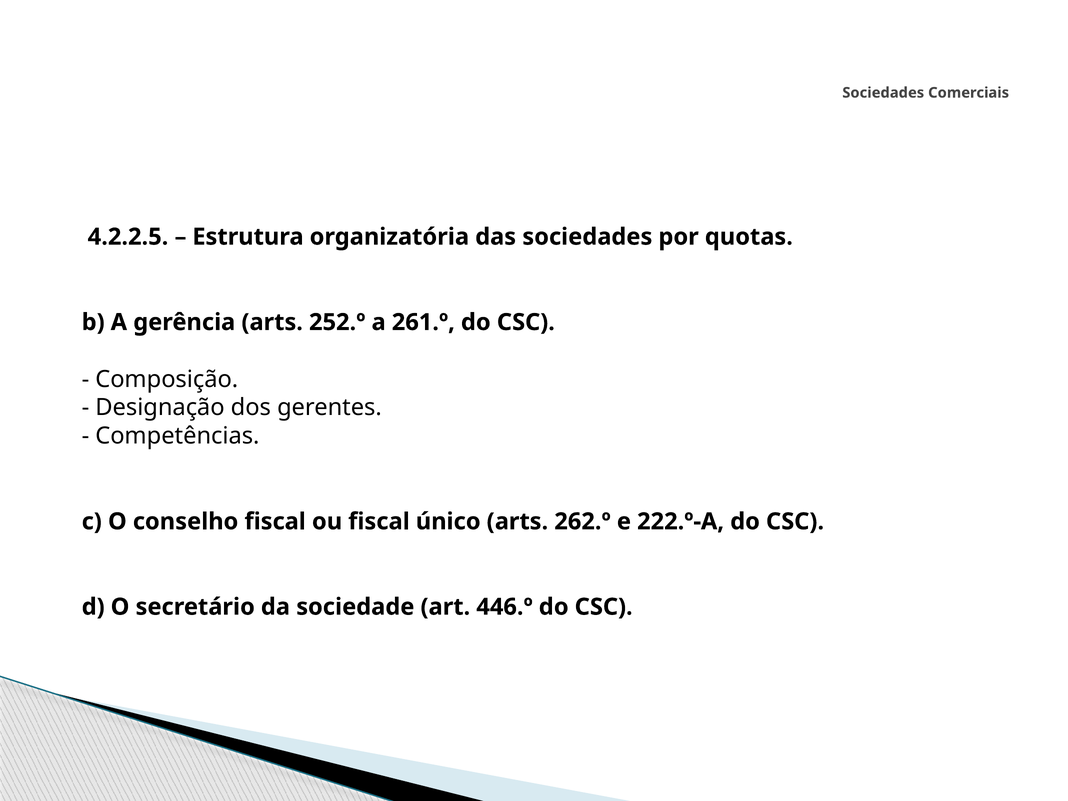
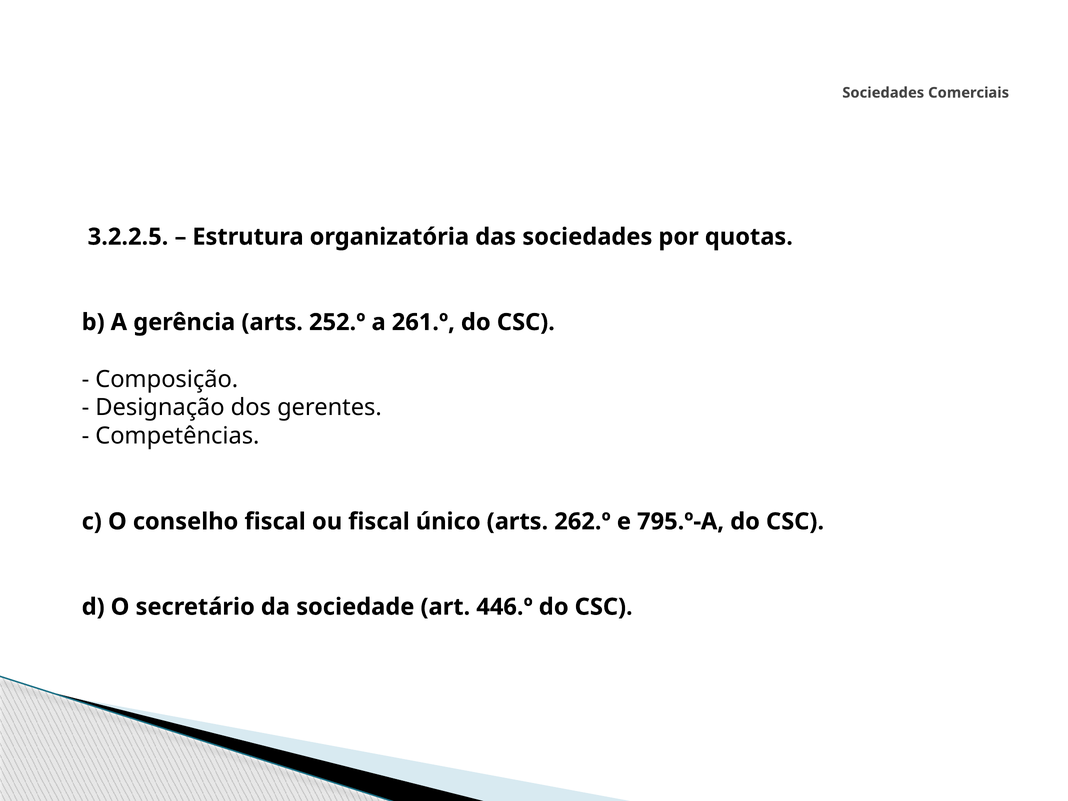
4.2.2.5: 4.2.2.5 -> 3.2.2.5 (128, 237)
222.º-A: 222.º-A -> 795.º-A (681, 522)
